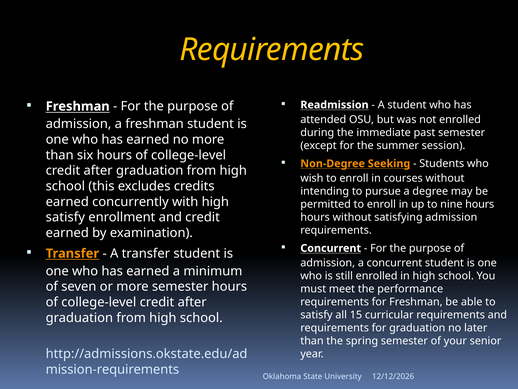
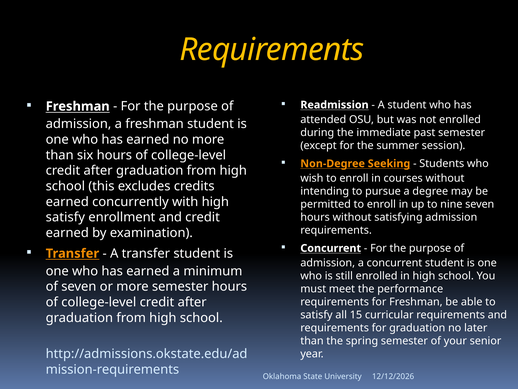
nine hours: hours -> seven (480, 204)
